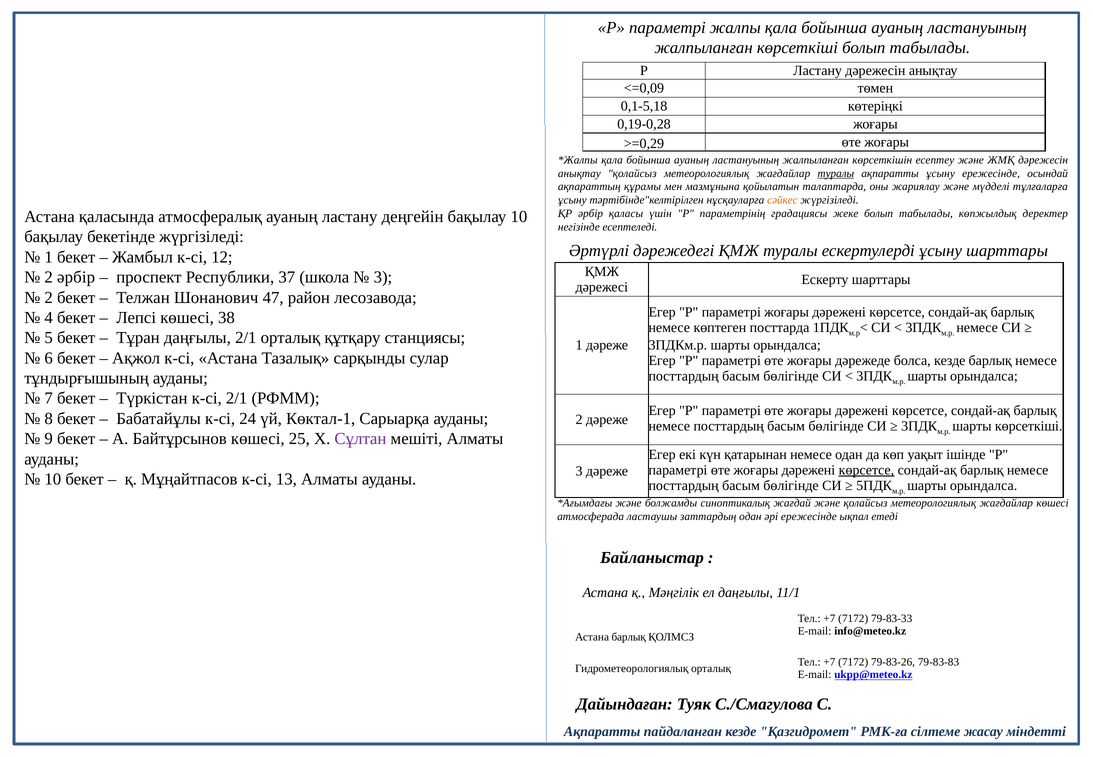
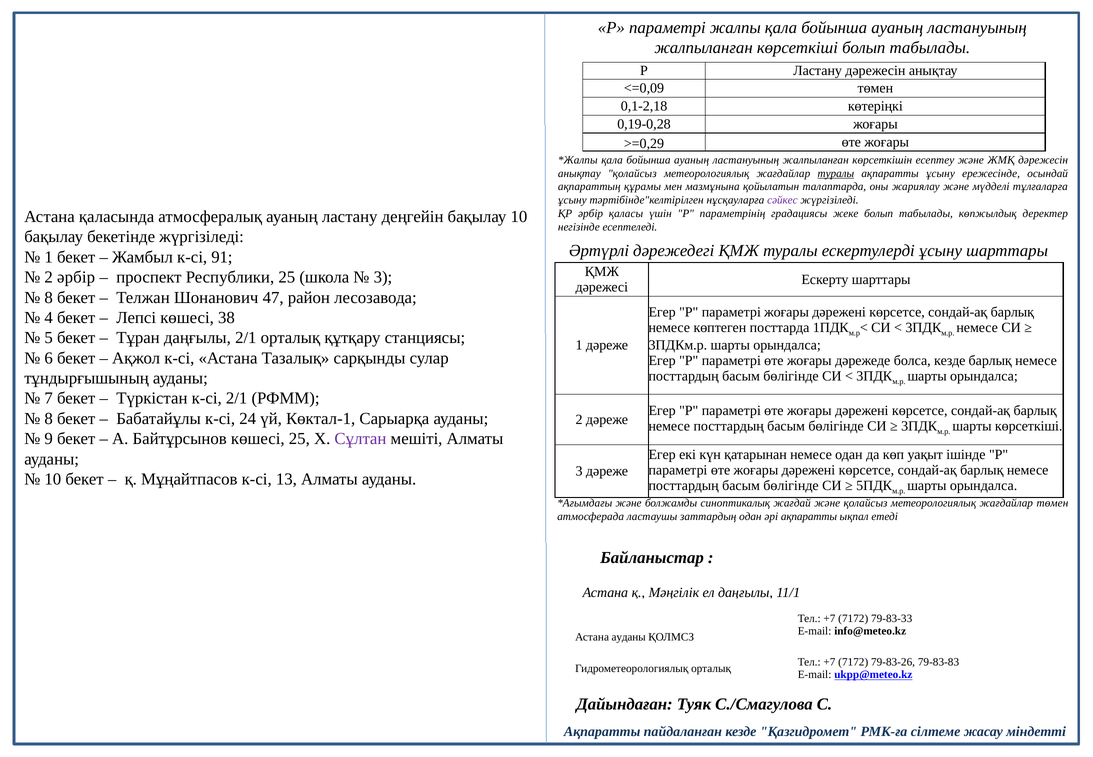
0,1-5,18: 0,1-5,18 -> 0,1-2,18 (644, 106)
сәйкес colour: orange -> purple (782, 200)
12: 12 -> 91 (222, 257)
Республики 37: 37 -> 25 (287, 277)
2: 2 -> 8 (49, 297)
көрсетсе underline: present -> none (866, 470)
жағдайлар көшесі: көшесі -> төмен (1052, 503)
әрі ережесінде: ережесінде -> ақпаратты (809, 516)
Астана барлық: барлық -> ауданы (629, 637)
